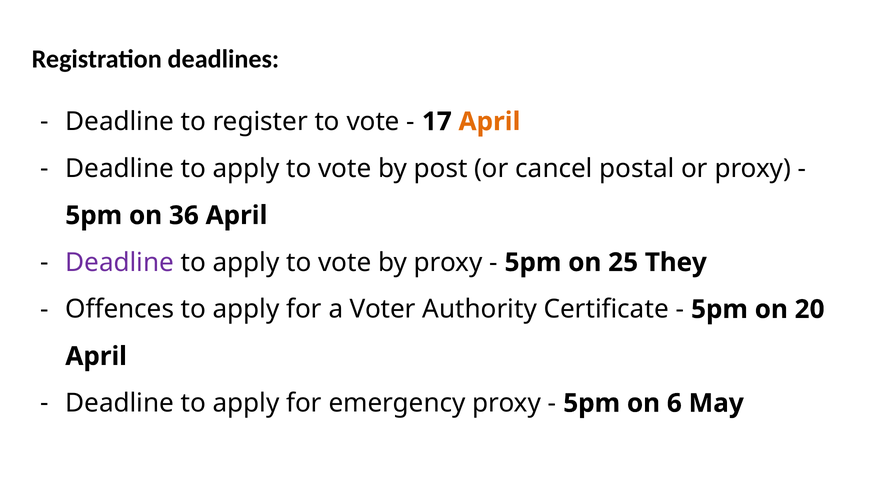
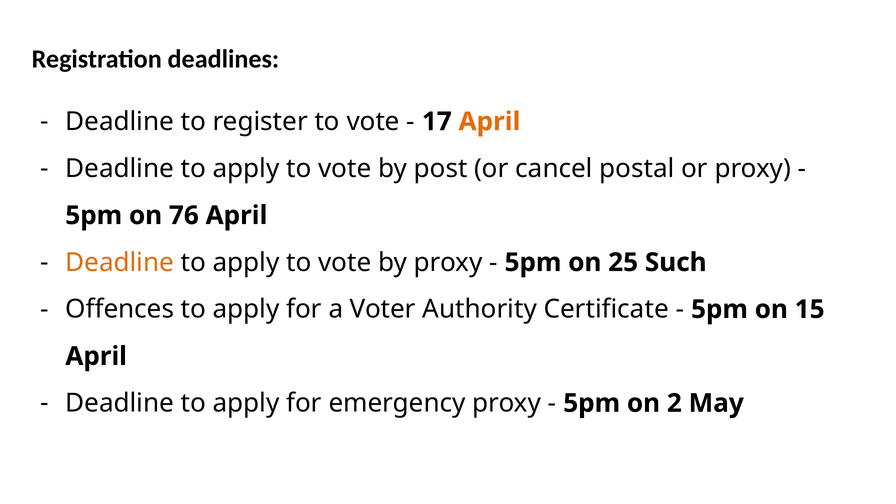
36: 36 -> 76 (184, 215)
Deadline colour: purple -> orange (120, 262)
They: They -> Such (676, 262)
20: 20 -> 15 (810, 309)
6: 6 -> 2 (674, 403)
